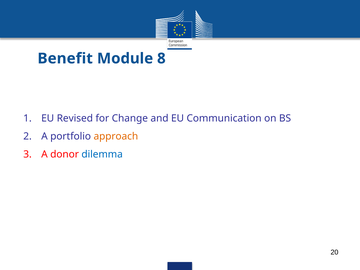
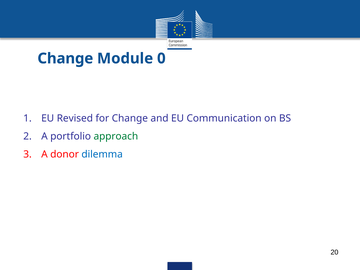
Benefit: Benefit -> Change (65, 58)
8: 8 -> 0 (161, 58)
approach colour: orange -> green (116, 136)
